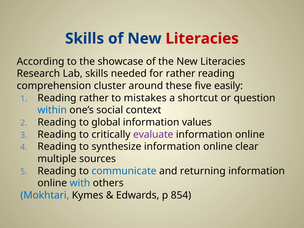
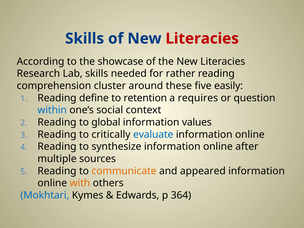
Reading rather: rather -> define (94, 98)
mistakes: mistakes -> retention (145, 98)
shortcut: shortcut -> requires (198, 98)
evaluate colour: purple -> blue (153, 134)
clear: clear -> after (247, 147)
communicate colour: blue -> orange (124, 171)
returning: returning -> appeared (203, 171)
with colour: blue -> orange (80, 183)
854: 854 -> 364 (181, 195)
